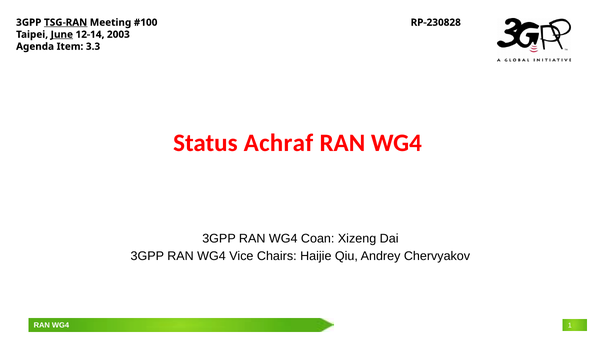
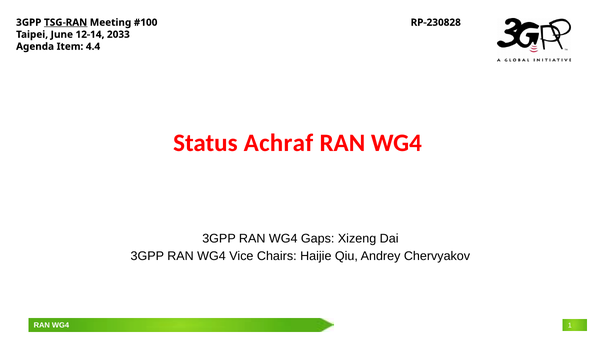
June underline: present -> none (62, 34)
2003: 2003 -> 2033 (118, 34)
3.3: 3.3 -> 4.4 (93, 46)
Coan: Coan -> Gaps (318, 239)
